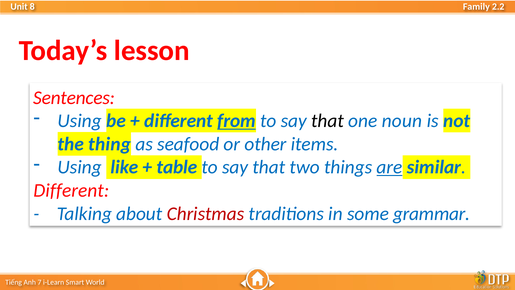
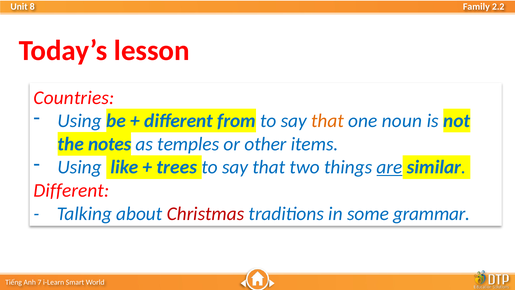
Sentences: Sentences -> Countries (74, 98)
from underline: present -> none (237, 121)
that colour: black -> orange (328, 121)
thing: thing -> notes (110, 144)
seafood: seafood -> temples (188, 144)
table: table -> trees (177, 167)
